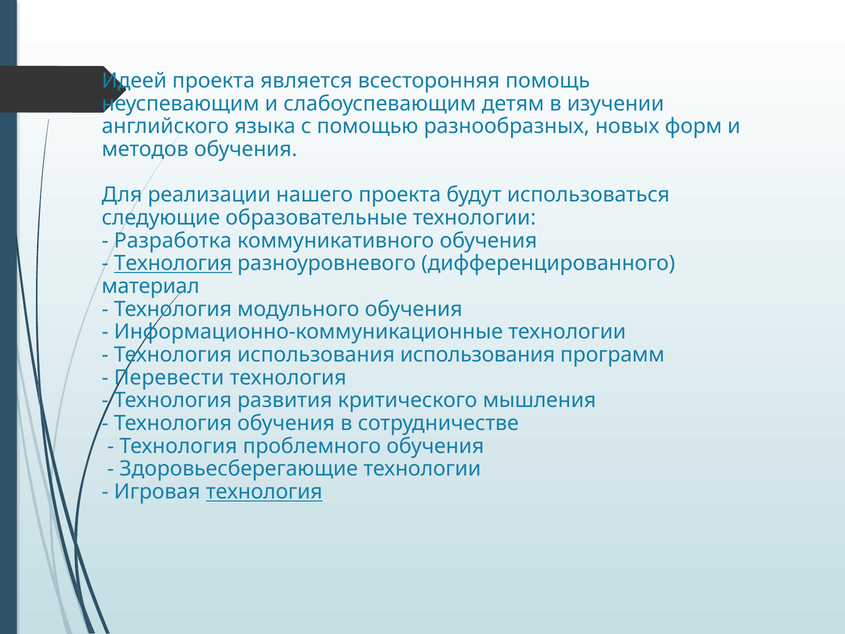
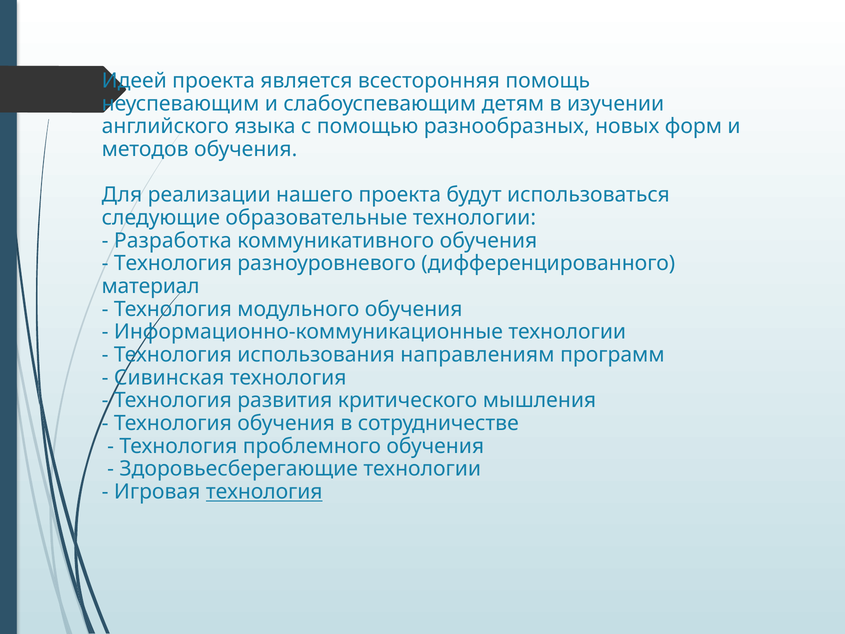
Технология underline: present -> none (173, 263)
использования использования: использования -> направлениям (477, 355)
Перевести: Перевести -> Сивинская (169, 378)
